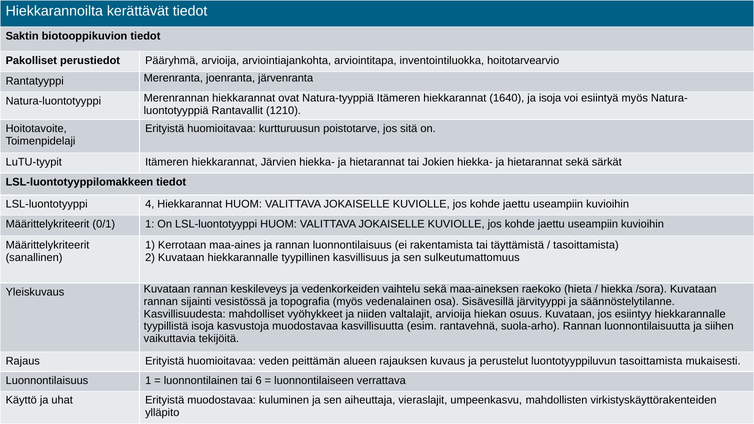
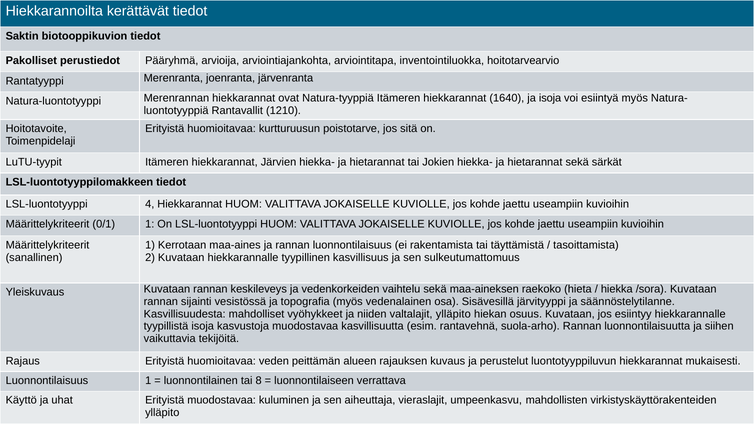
valtalajit arvioija: arvioija -> ylläpito (453, 314)
luontotyyppiluvun tasoittamista: tasoittamista -> hiekkarannat (651, 361)
6: 6 -> 8 (259, 381)
